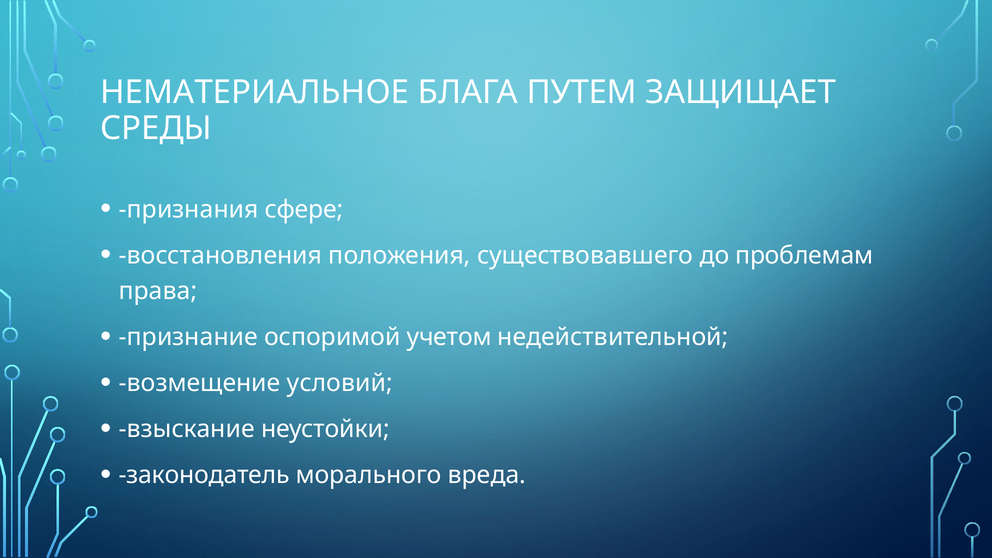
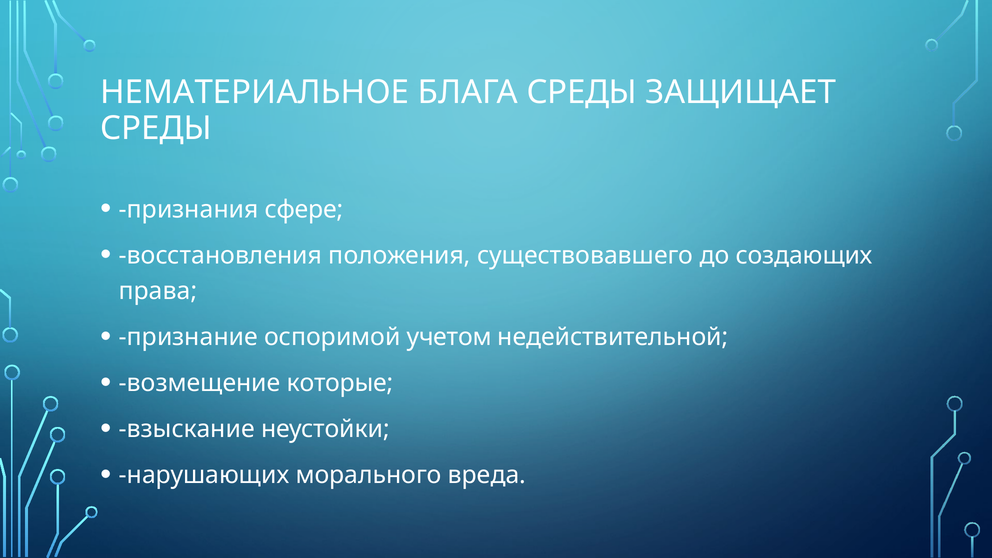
БЛАГА ПУТЕМ: ПУТЕМ -> СРЕДЫ (582, 92)
проблемам: проблемам -> создающих (804, 255)
условий: условий -> которые (340, 383)
законодатель: законодатель -> нарушающих (204, 475)
